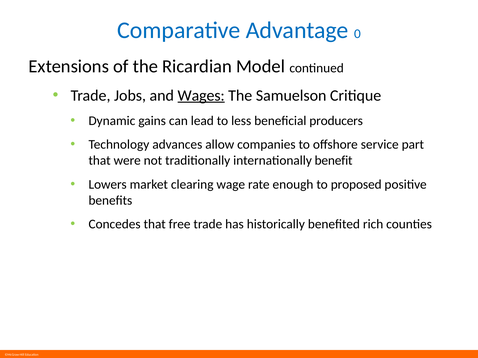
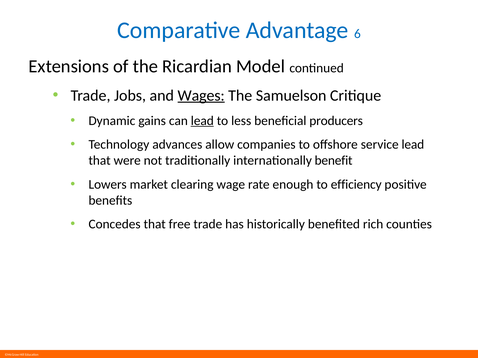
0: 0 -> 6 (357, 34)
lead underline: none -> present (202, 121)
service part: part -> lead (413, 145)
proposed: proposed -> efficiency (356, 185)
